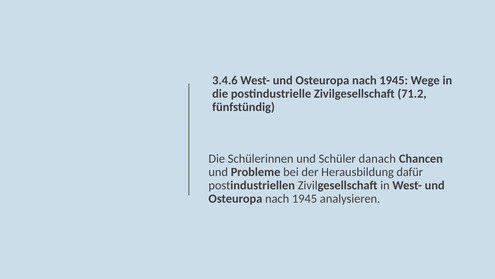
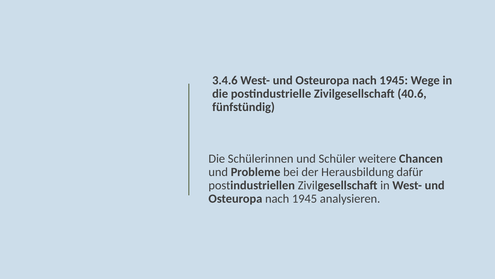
71.2: 71.2 -> 40.6 (412, 94)
danach: danach -> weitere (377, 158)
